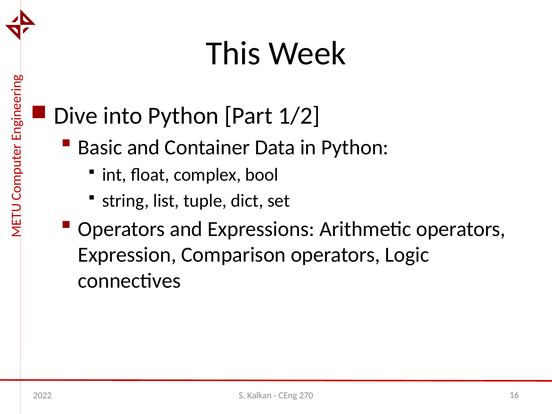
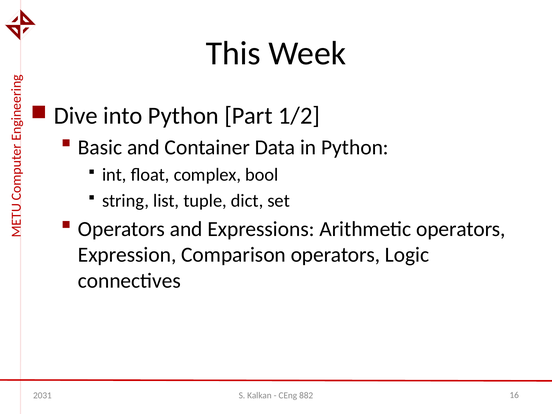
2022: 2022 -> 2031 (42, 395)
270: 270 -> 882 (306, 395)
